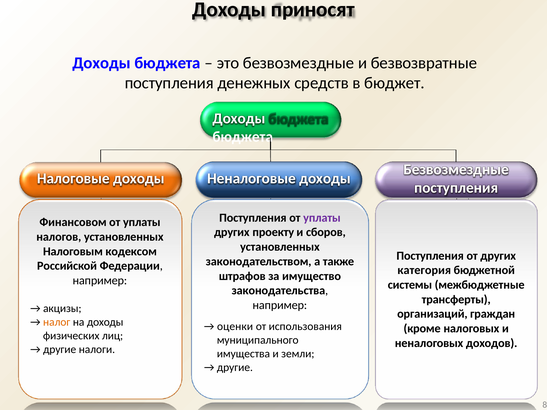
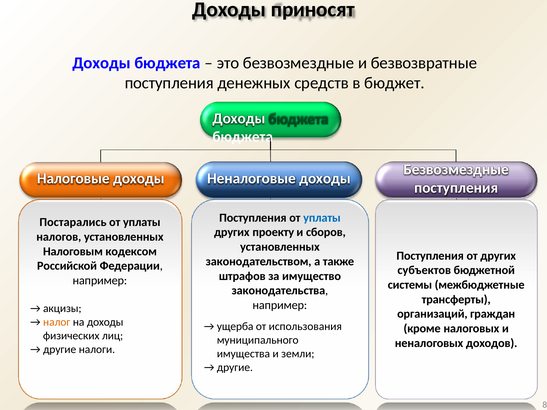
уплаты colour: purple -> blue (322, 218)
Финансовом: Финансовом -> Постарались (73, 222)
категория: категория -> субъектов (424, 270)
оценки: оценки -> ущерба (235, 327)
